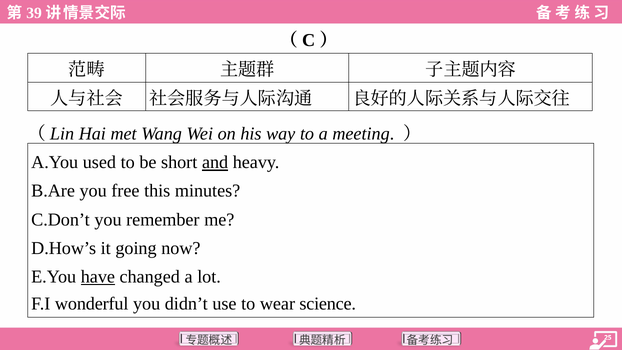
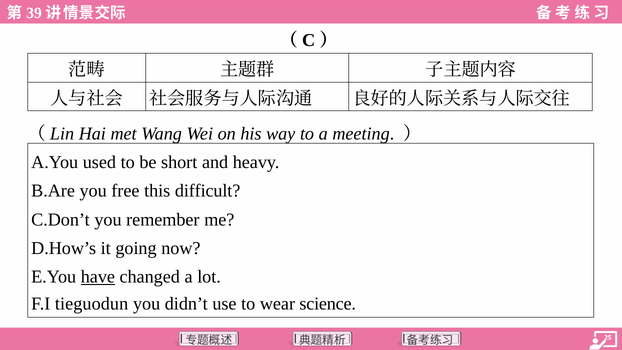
and underline: present -> none (215, 162)
minutes: minutes -> difficult (208, 191)
wonderful: wonderful -> tieguodun (92, 304)
